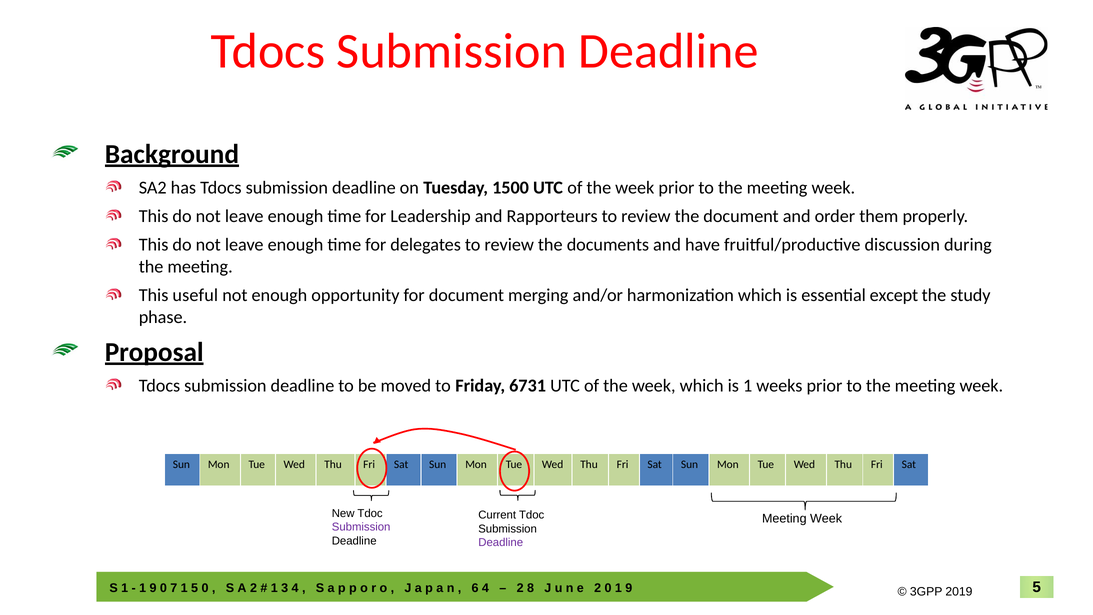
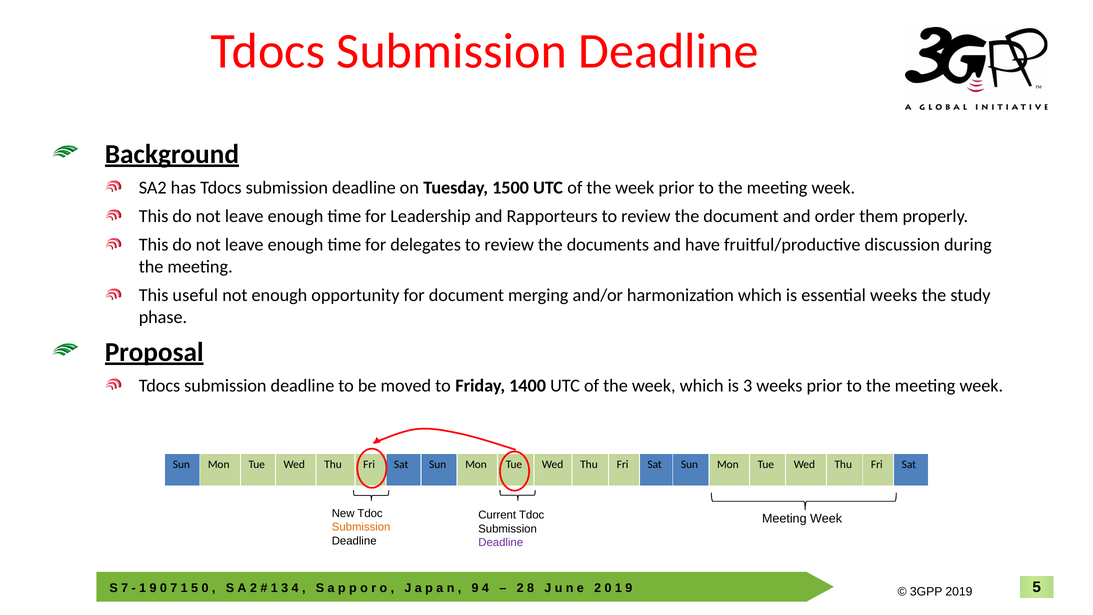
essential except: except -> weeks (894, 295)
6731: 6731 -> 1400 (528, 385)
is 1: 1 -> 3 (748, 385)
Submission colour: purple -> orange (361, 527)
1: 1 -> 7 (125, 588)
6: 6 -> 9 (475, 588)
